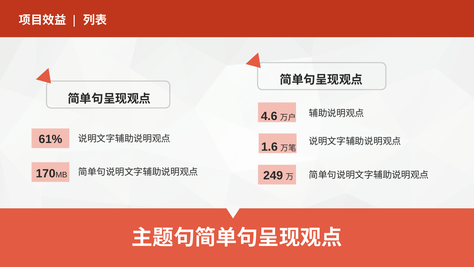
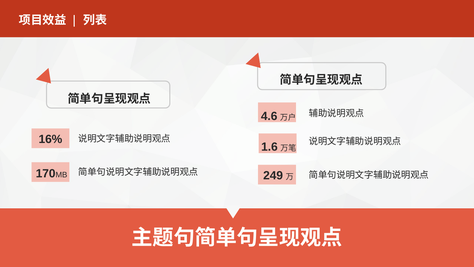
61%: 61% -> 16% (50, 139)
